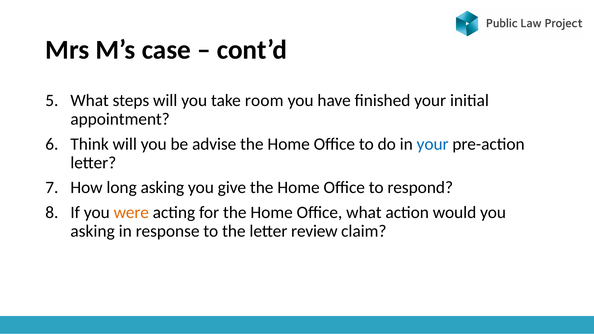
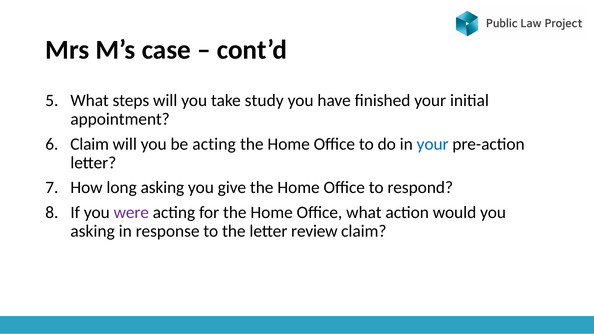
room: room -> study (264, 100)
Think: Think -> Claim (90, 144)
be advise: advise -> acting (214, 144)
were colour: orange -> purple (131, 213)
